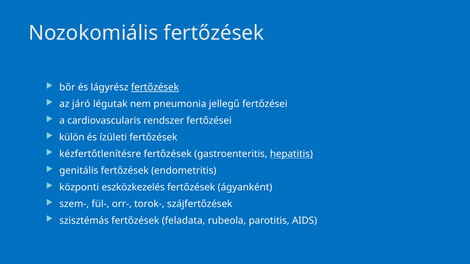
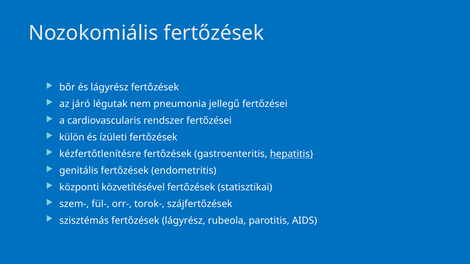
fertőzések underline: present -> none (155, 87)
eszközkezelés: eszközkezelés -> közvetítésével (133, 187)
ágyanként: ágyanként -> statisztikai (245, 187)
fertőzések feladata: feladata -> lágyrész (184, 221)
